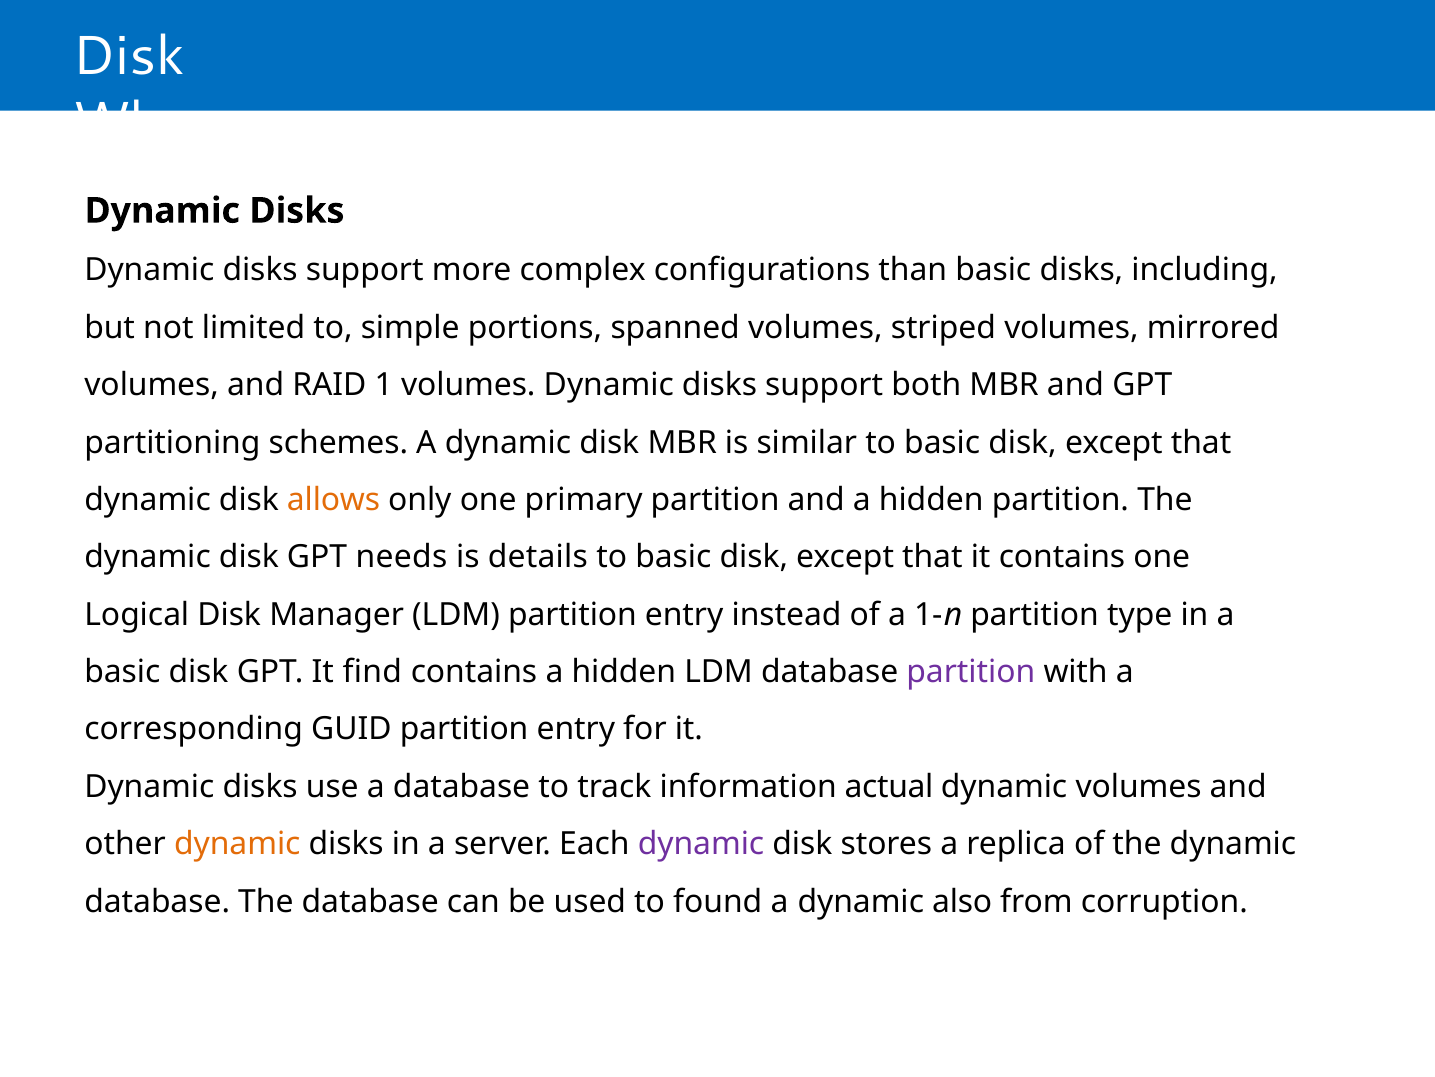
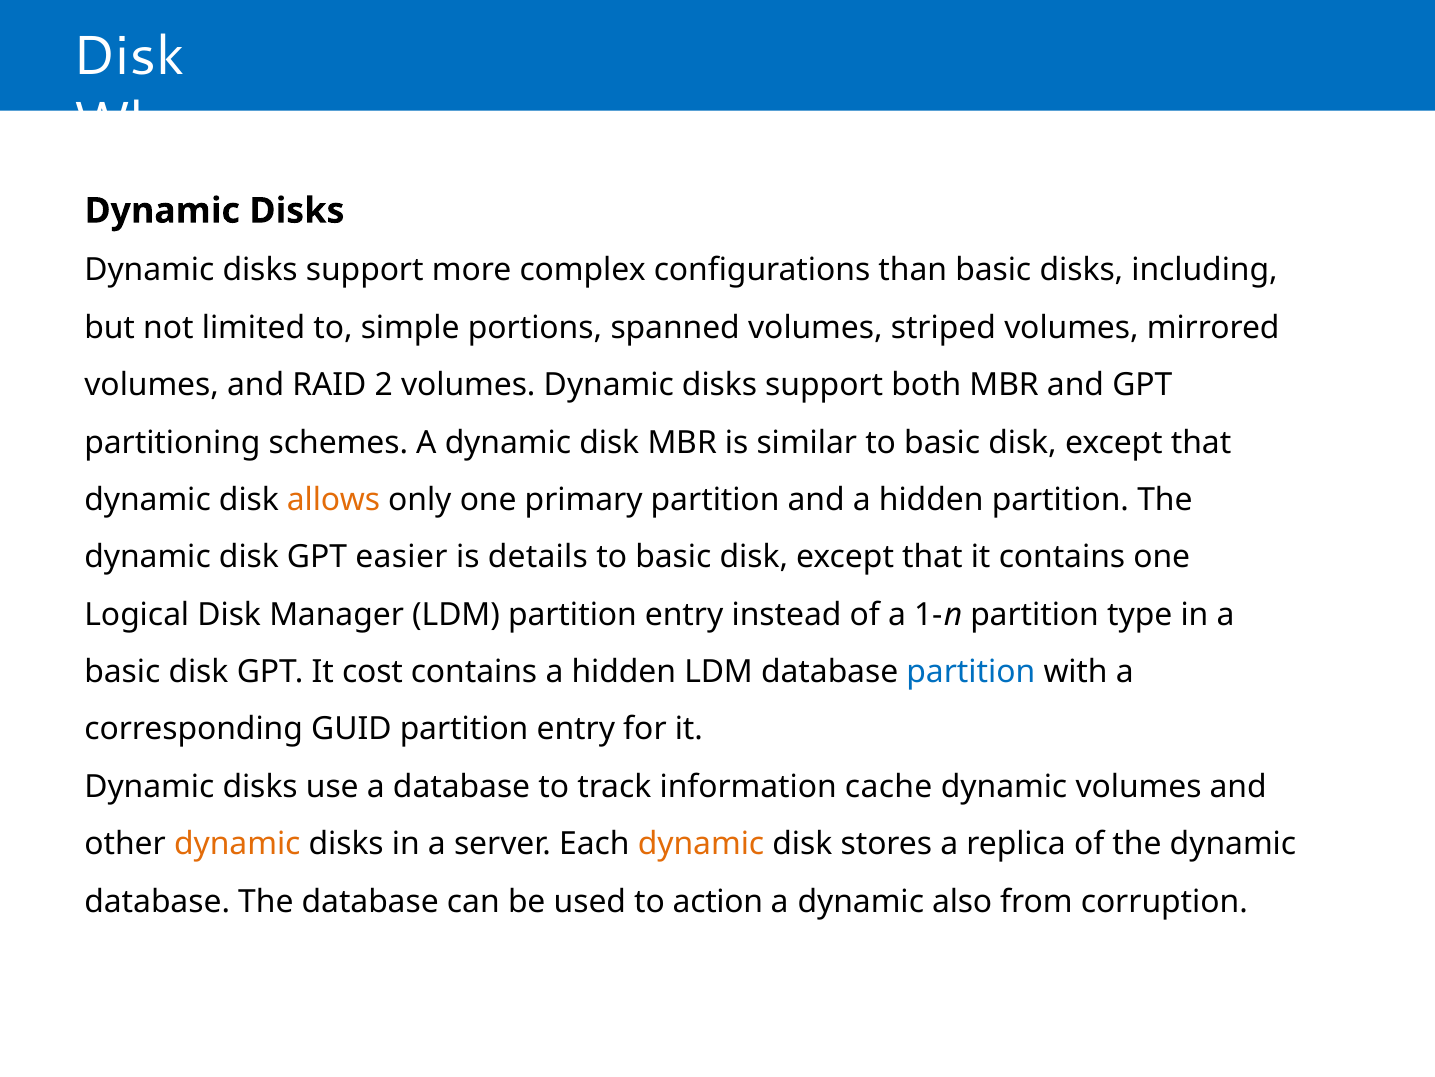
1: 1 -> 2 (384, 385)
needs: needs -> easier (401, 557)
find: find -> cost (372, 672)
partition colour: purple -> blue (971, 672)
actual: actual -> cache (889, 786)
dynamic colour: purple -> orange (701, 844)
found: found -> action (718, 901)
